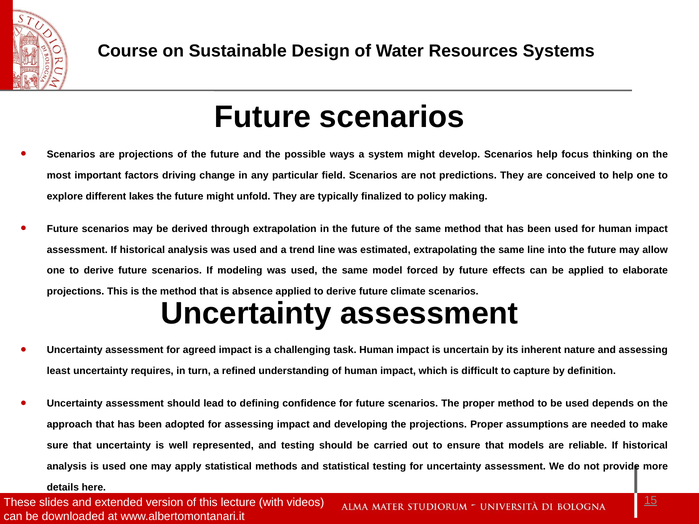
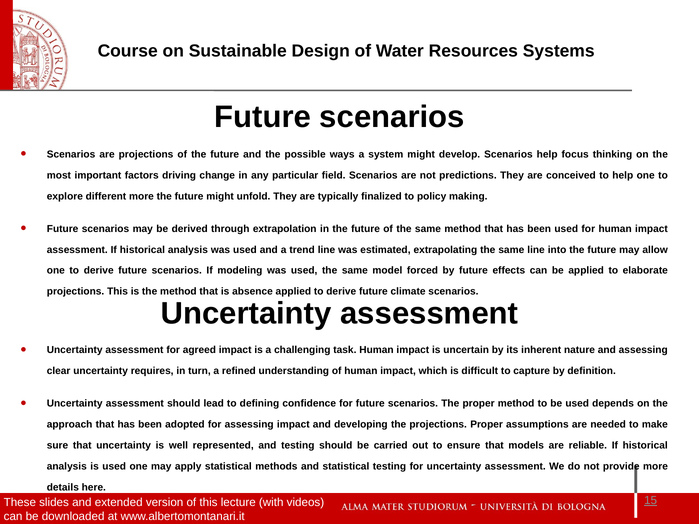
different lakes: lakes -> more (141, 196)
least: least -> clear (59, 371)
